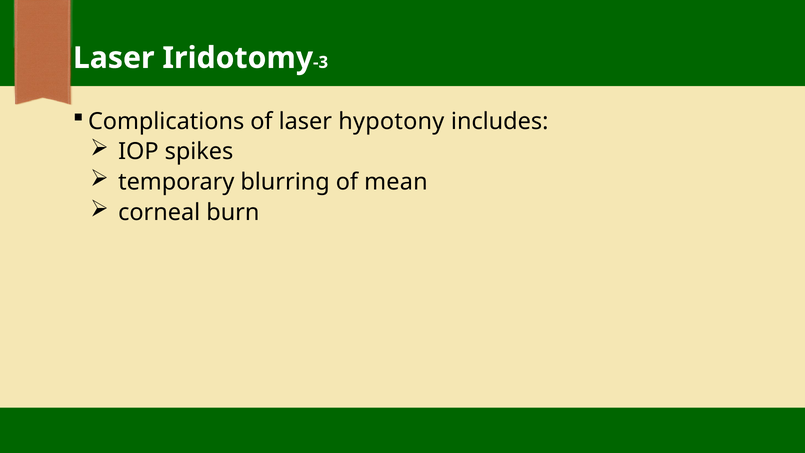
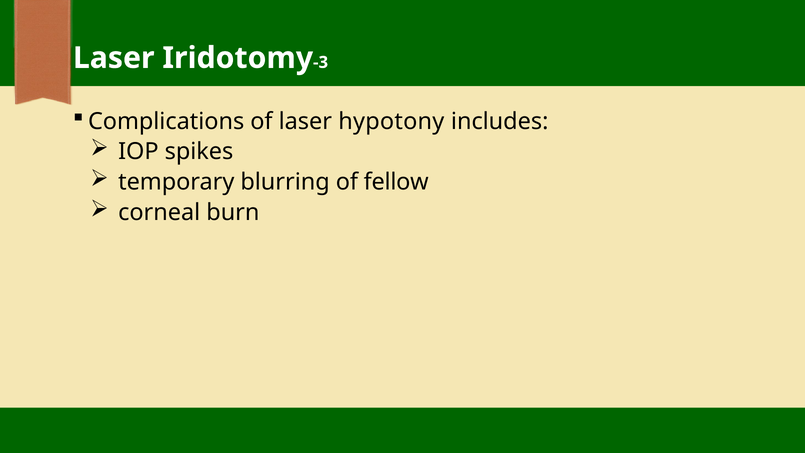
mean: mean -> fellow (396, 182)
